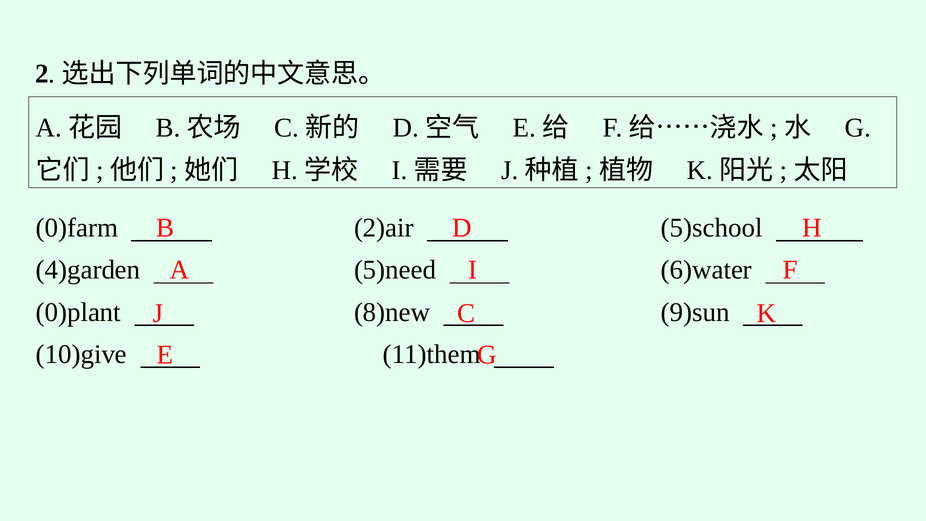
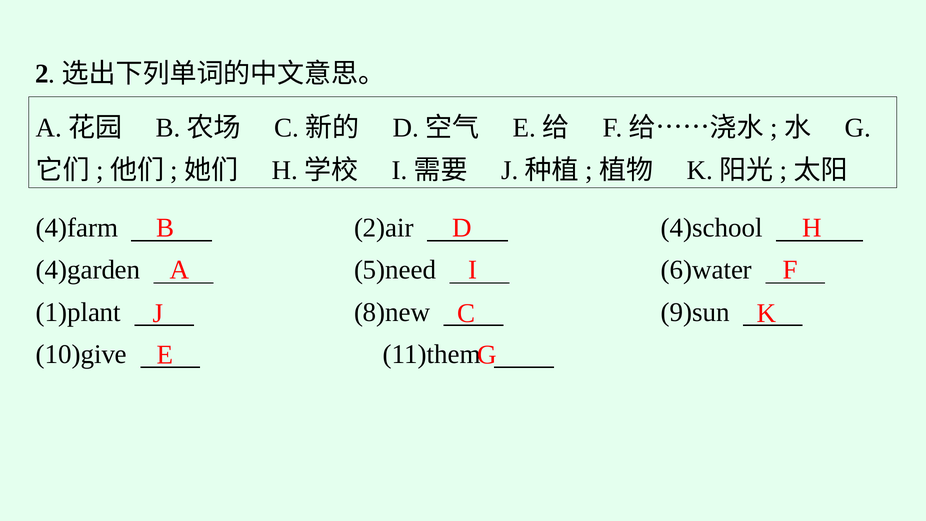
0)farm: 0)farm -> 4)farm (77, 228)
5)school: 5)school -> 4)school (712, 228)
0)plant: 0)plant -> 1)plant (78, 312)
